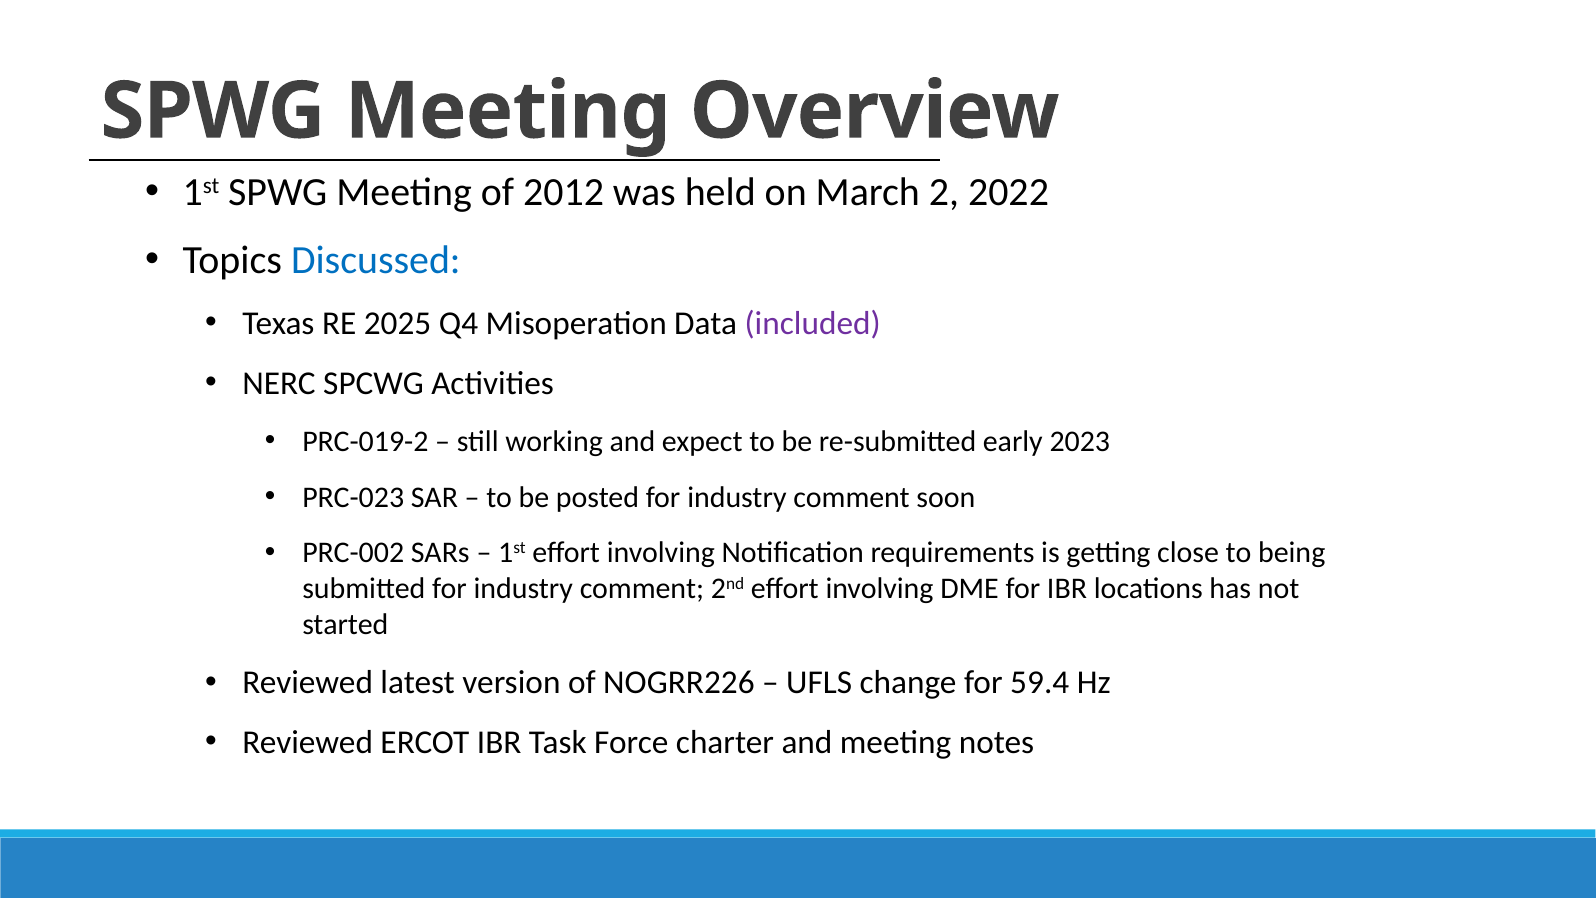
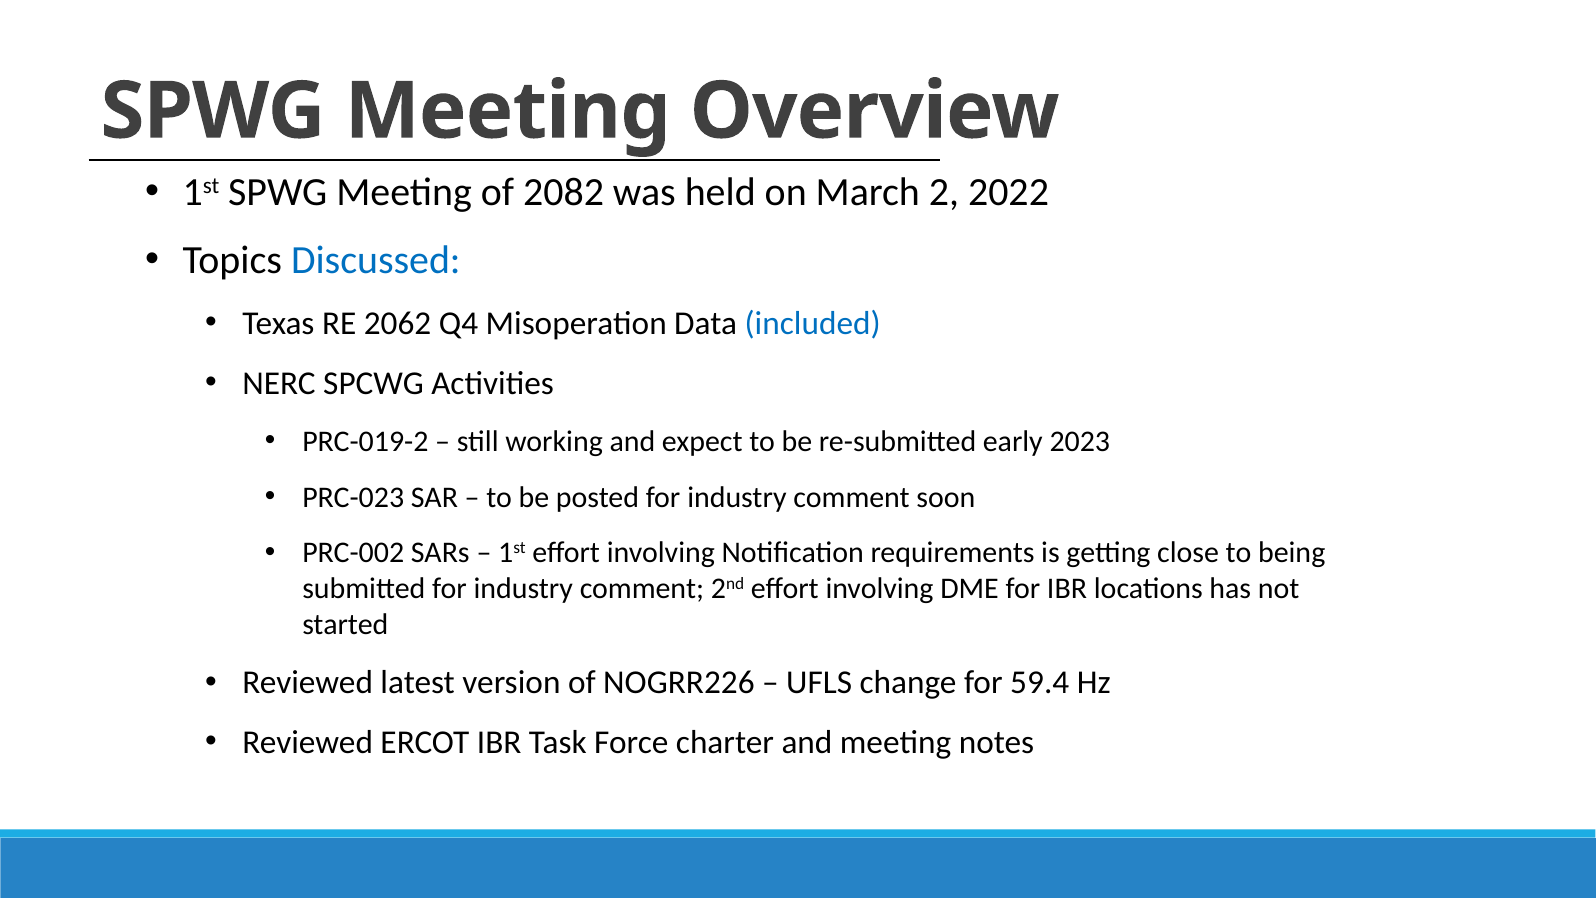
2012: 2012 -> 2082 (564, 193)
2025: 2025 -> 2062 (398, 324)
included colour: purple -> blue (813, 324)
